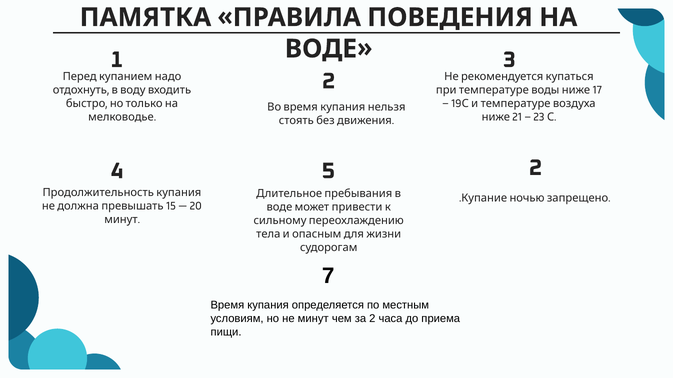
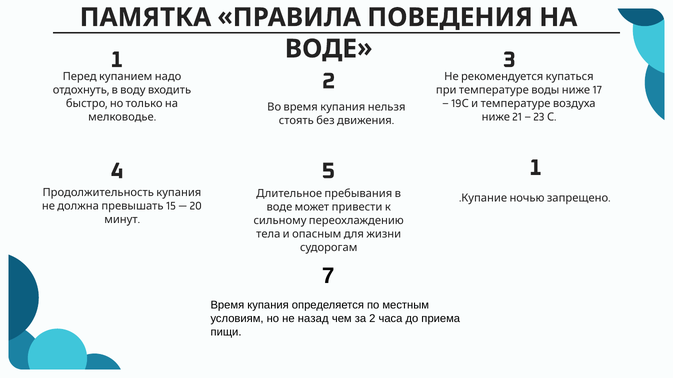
4 2: 2 -> 1 (535, 168)
не минут: минут -> назад (313, 319)
